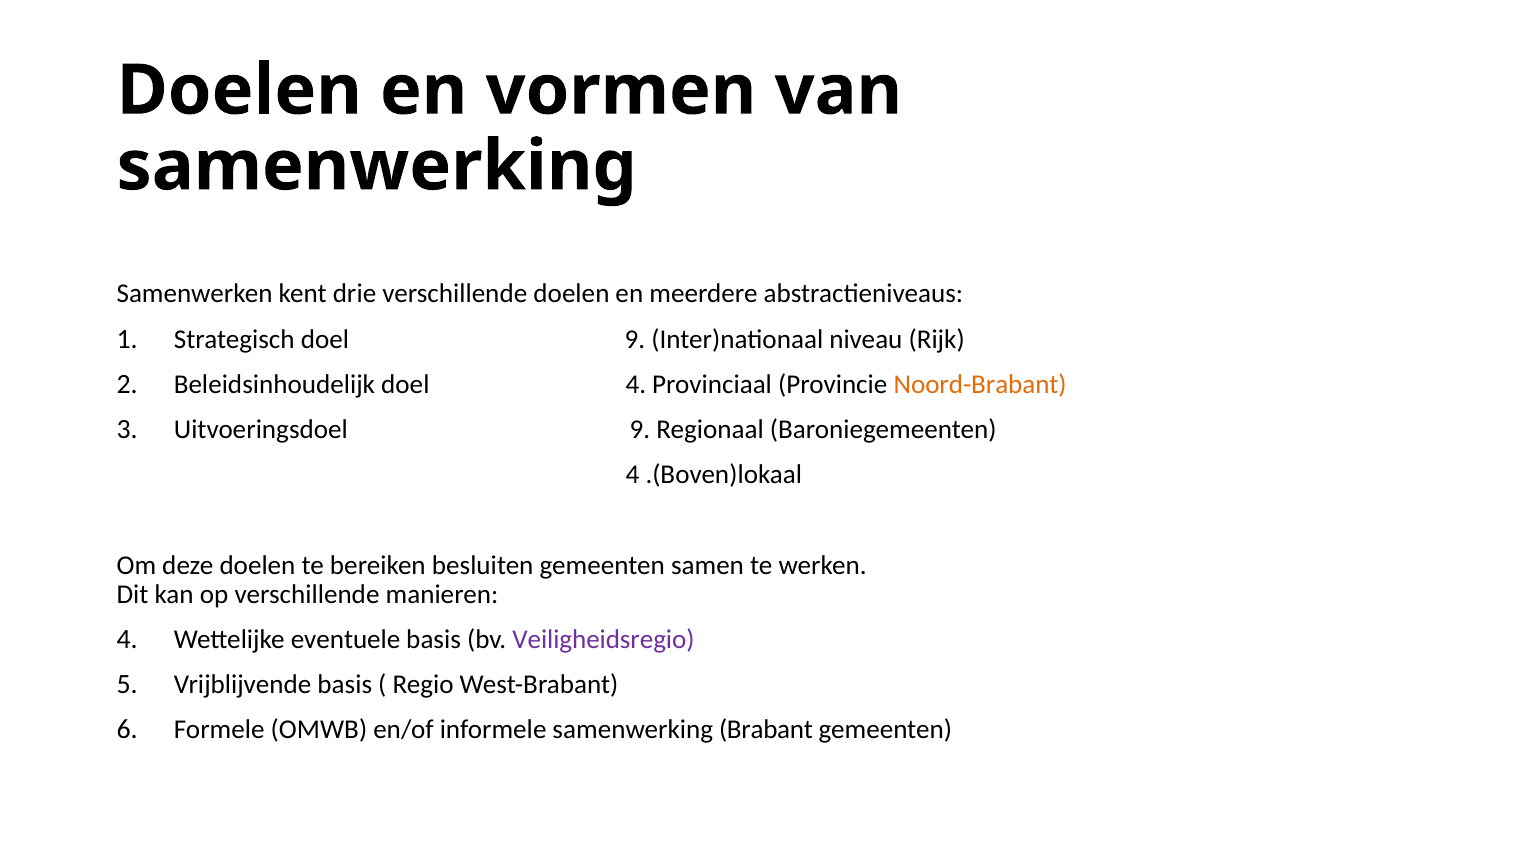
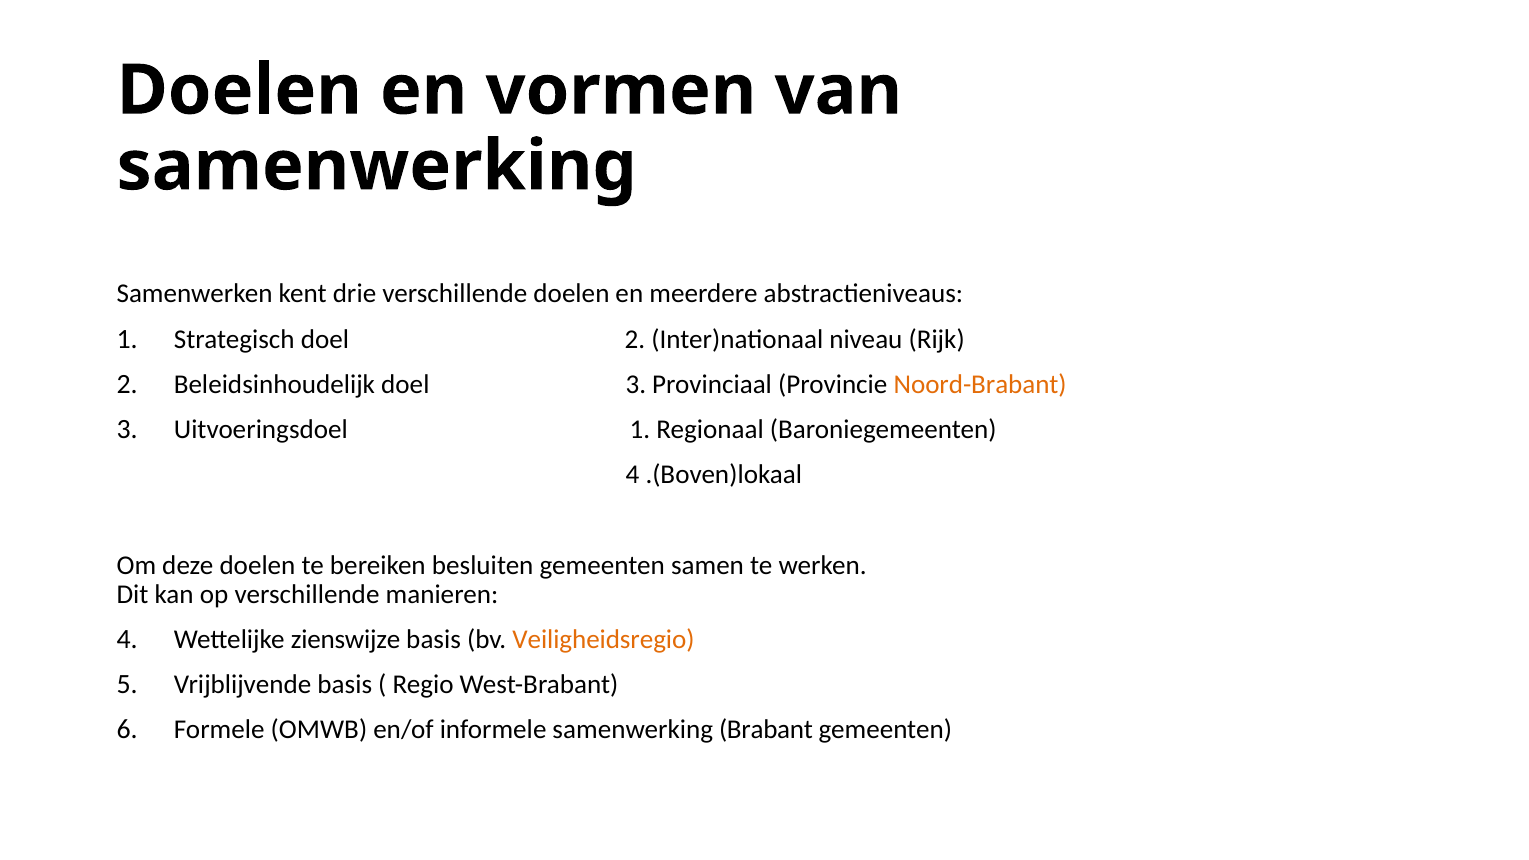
doel 9: 9 -> 2 (635, 339)
doel 4: 4 -> 3 (636, 384)
Uitvoeringsdoel 9: 9 -> 1 (640, 430)
eventuele: eventuele -> zienswijze (346, 640)
Veiligheidsregio colour: purple -> orange (603, 640)
